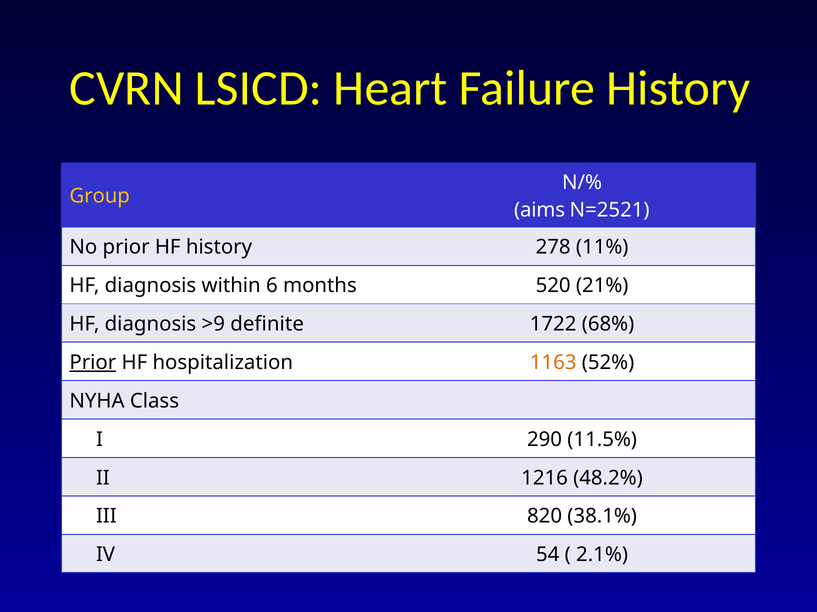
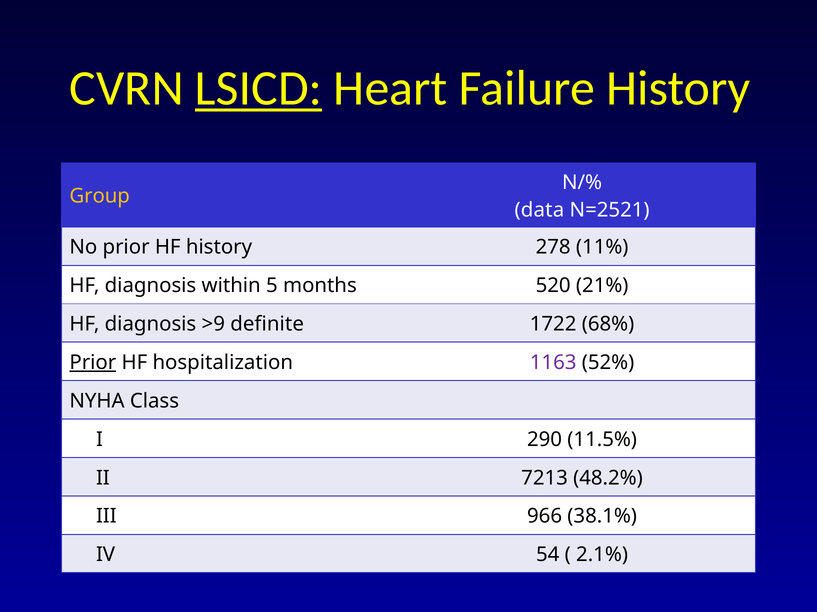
LSICD underline: none -> present (259, 89)
aims: aims -> data (539, 210)
6: 6 -> 5 (272, 286)
1163 colour: orange -> purple (553, 363)
1216: 1216 -> 7213 (545, 478)
820: 820 -> 966 (545, 517)
